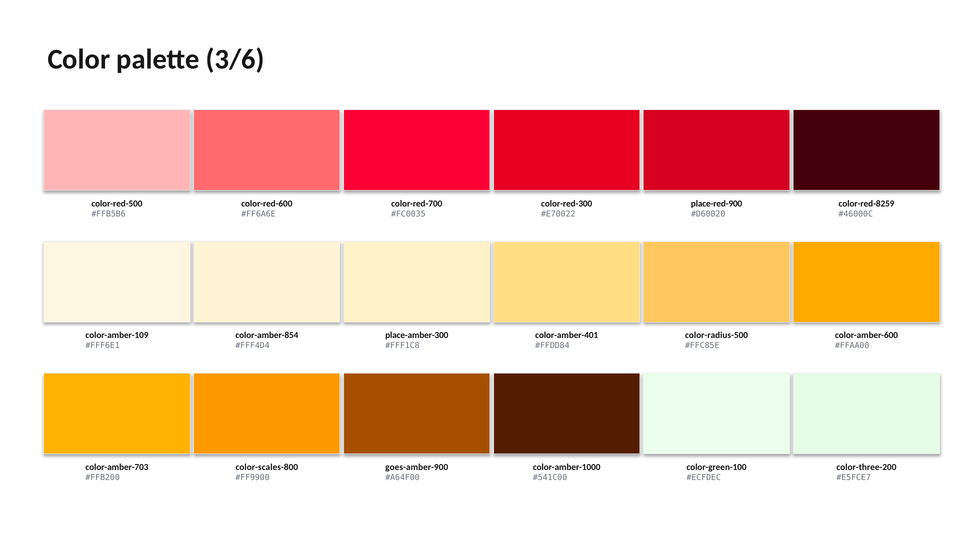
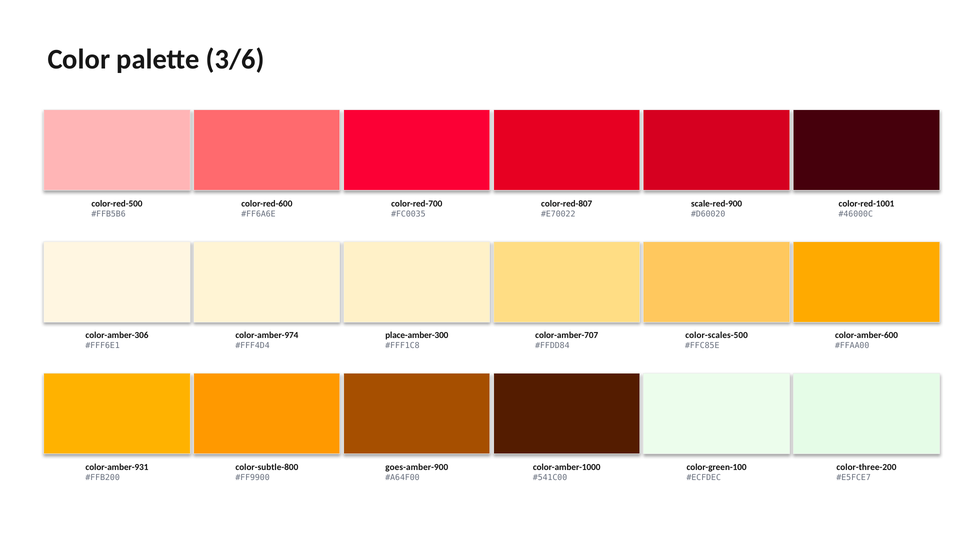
color-red-300: color-red-300 -> color-red-807 (567, 203)
place-red-900: place-red-900 -> scale-red-900 (717, 203)
color-red-8259: color-red-8259 -> color-red-1001 (866, 203)
color-amber-109: color-amber-109 -> color-amber-306 (117, 335)
color-amber-854: color-amber-854 -> color-amber-974 (267, 335)
color-amber-401: color-amber-401 -> color-amber-707 (567, 335)
color-radius-500: color-radius-500 -> color-scales-500 (717, 335)
color-amber-703: color-amber-703 -> color-amber-931 (117, 467)
color-scales-800: color-scales-800 -> color-subtle-800 (267, 467)
